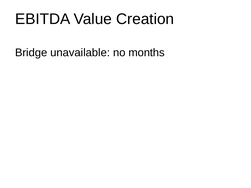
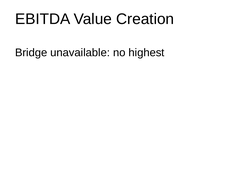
months: months -> highest (147, 53)
